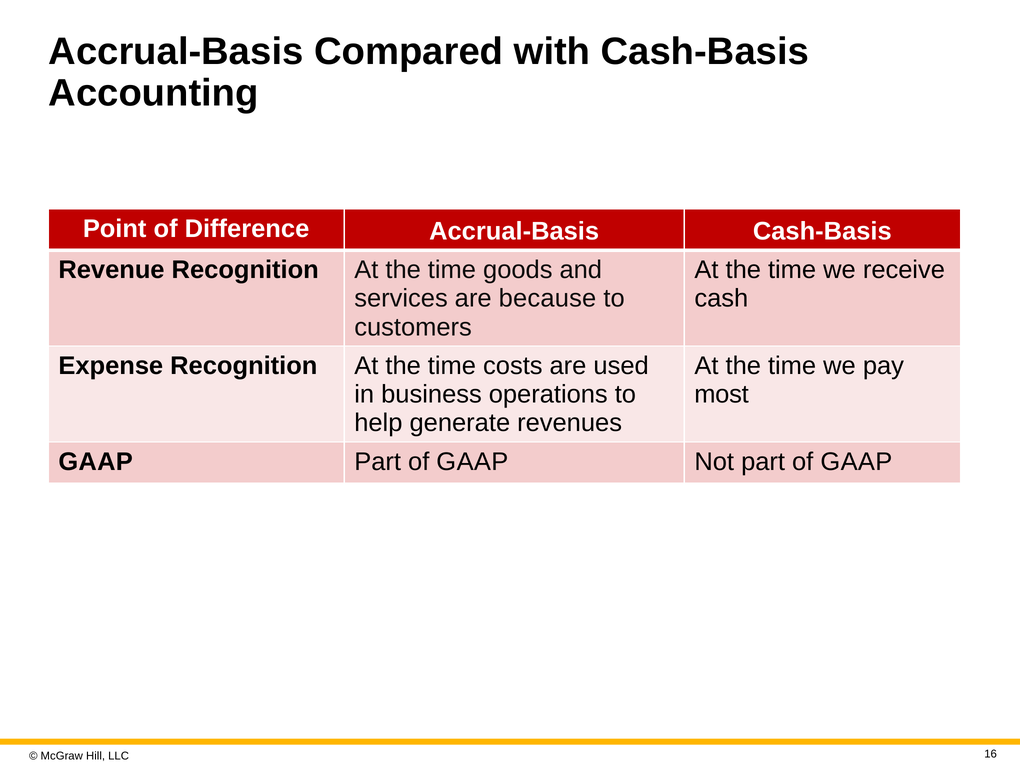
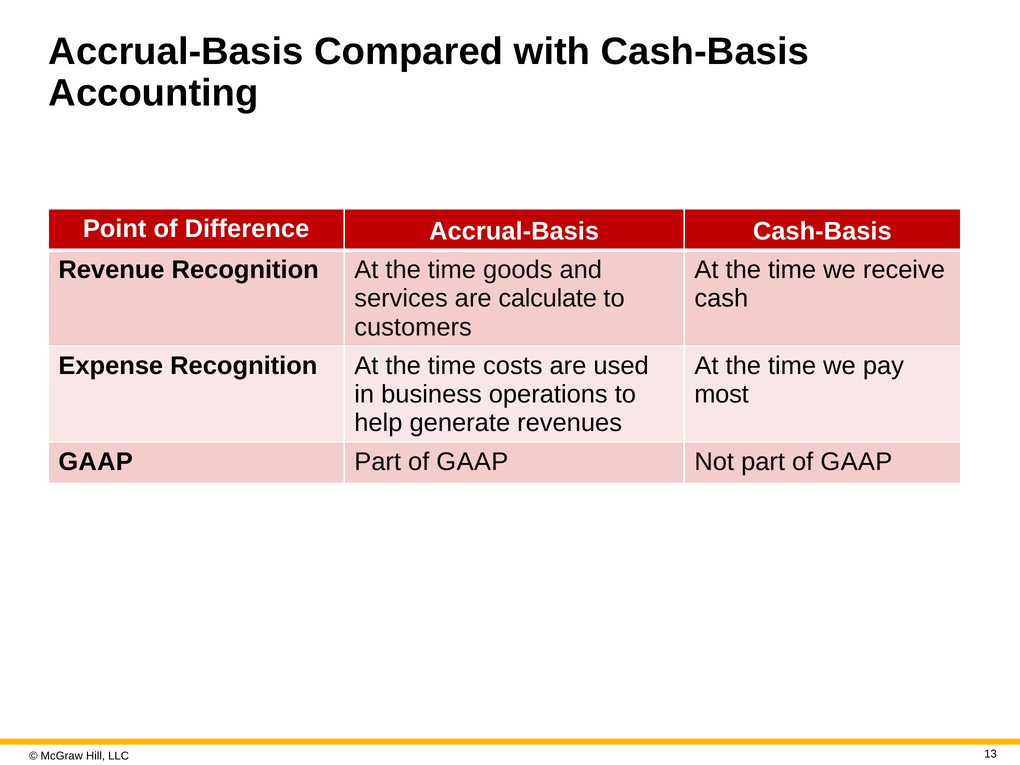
because: because -> calculate (548, 299)
16: 16 -> 13 (991, 754)
